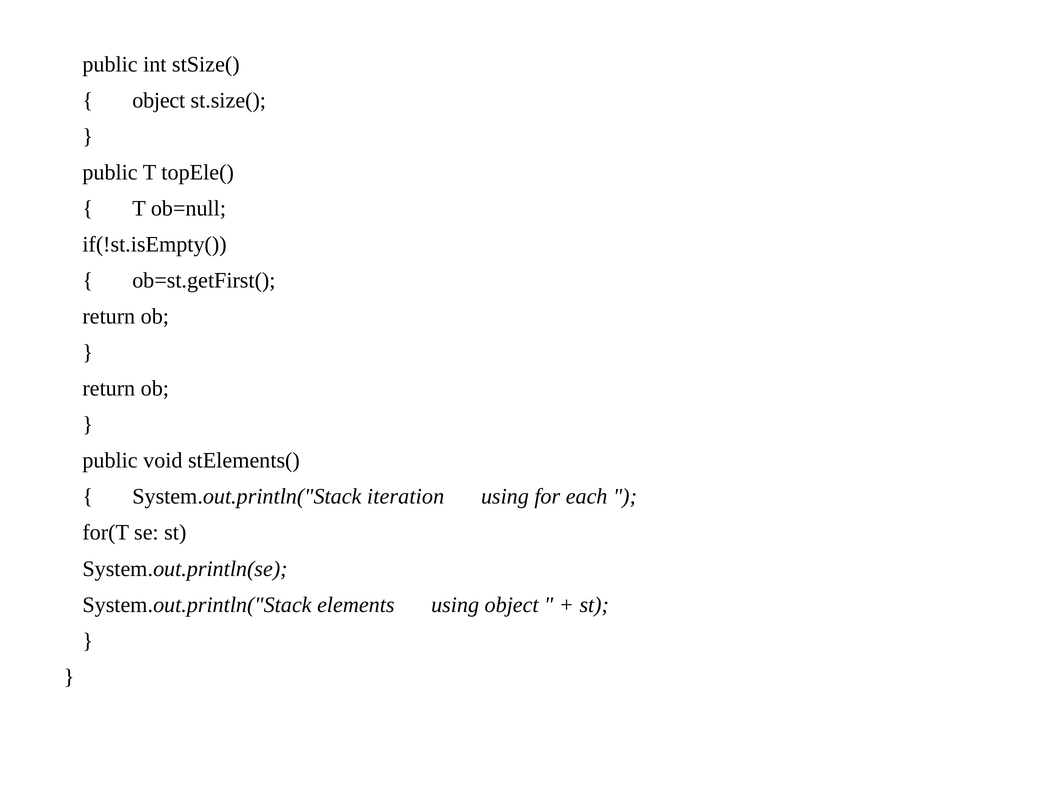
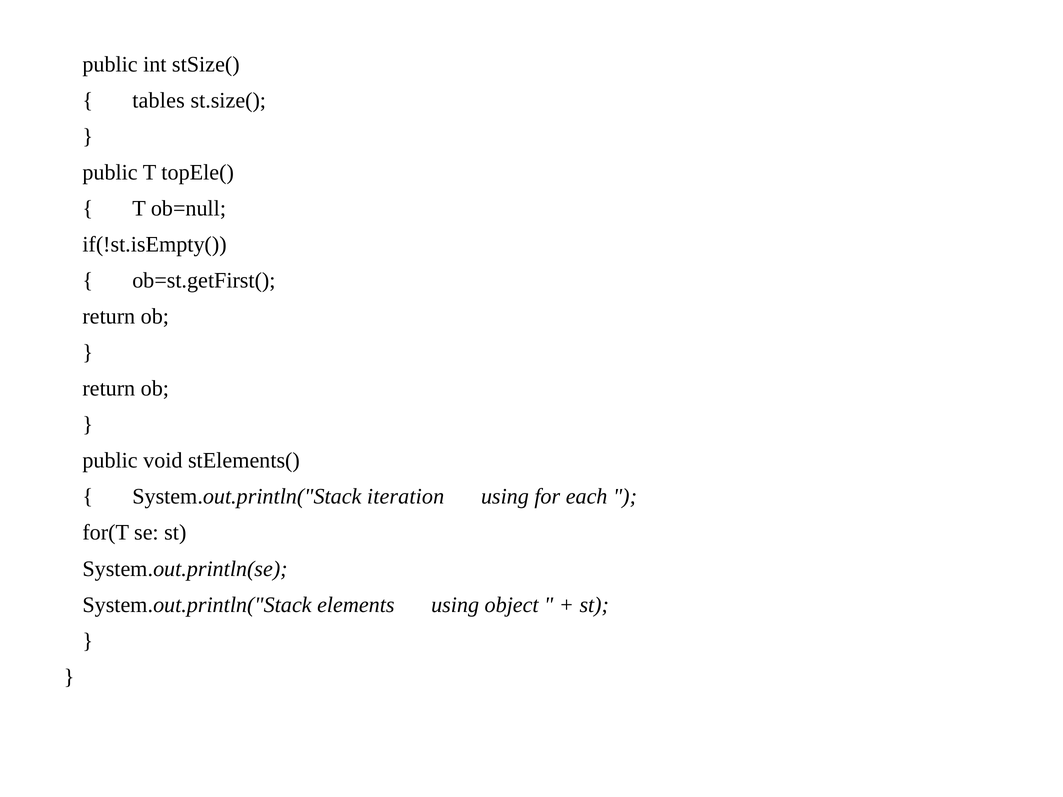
object: object -> tables (159, 100)
